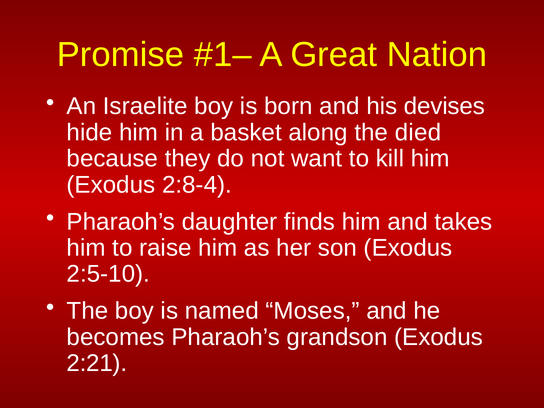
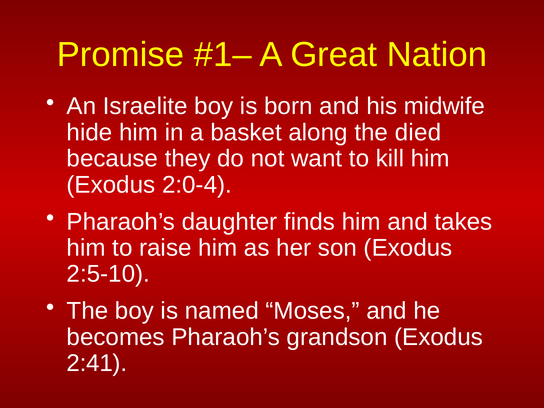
devises: devises -> midwife (444, 106)
2:8-4: 2:8-4 -> 2:0-4 (197, 185)
2:21: 2:21 -> 2:41 (97, 363)
